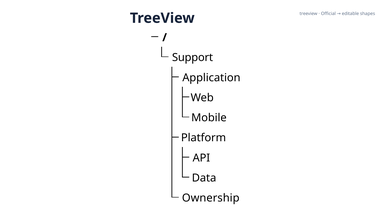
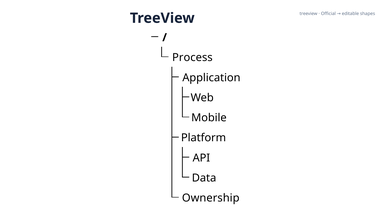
Support: Support -> Process (192, 57)
